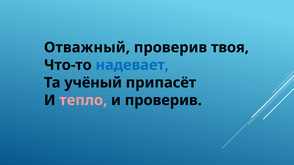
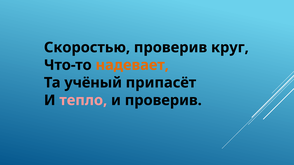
Отважный: Отважный -> Скоростью (87, 48)
твоя: твоя -> круг (230, 48)
надевает colour: blue -> orange (132, 65)
